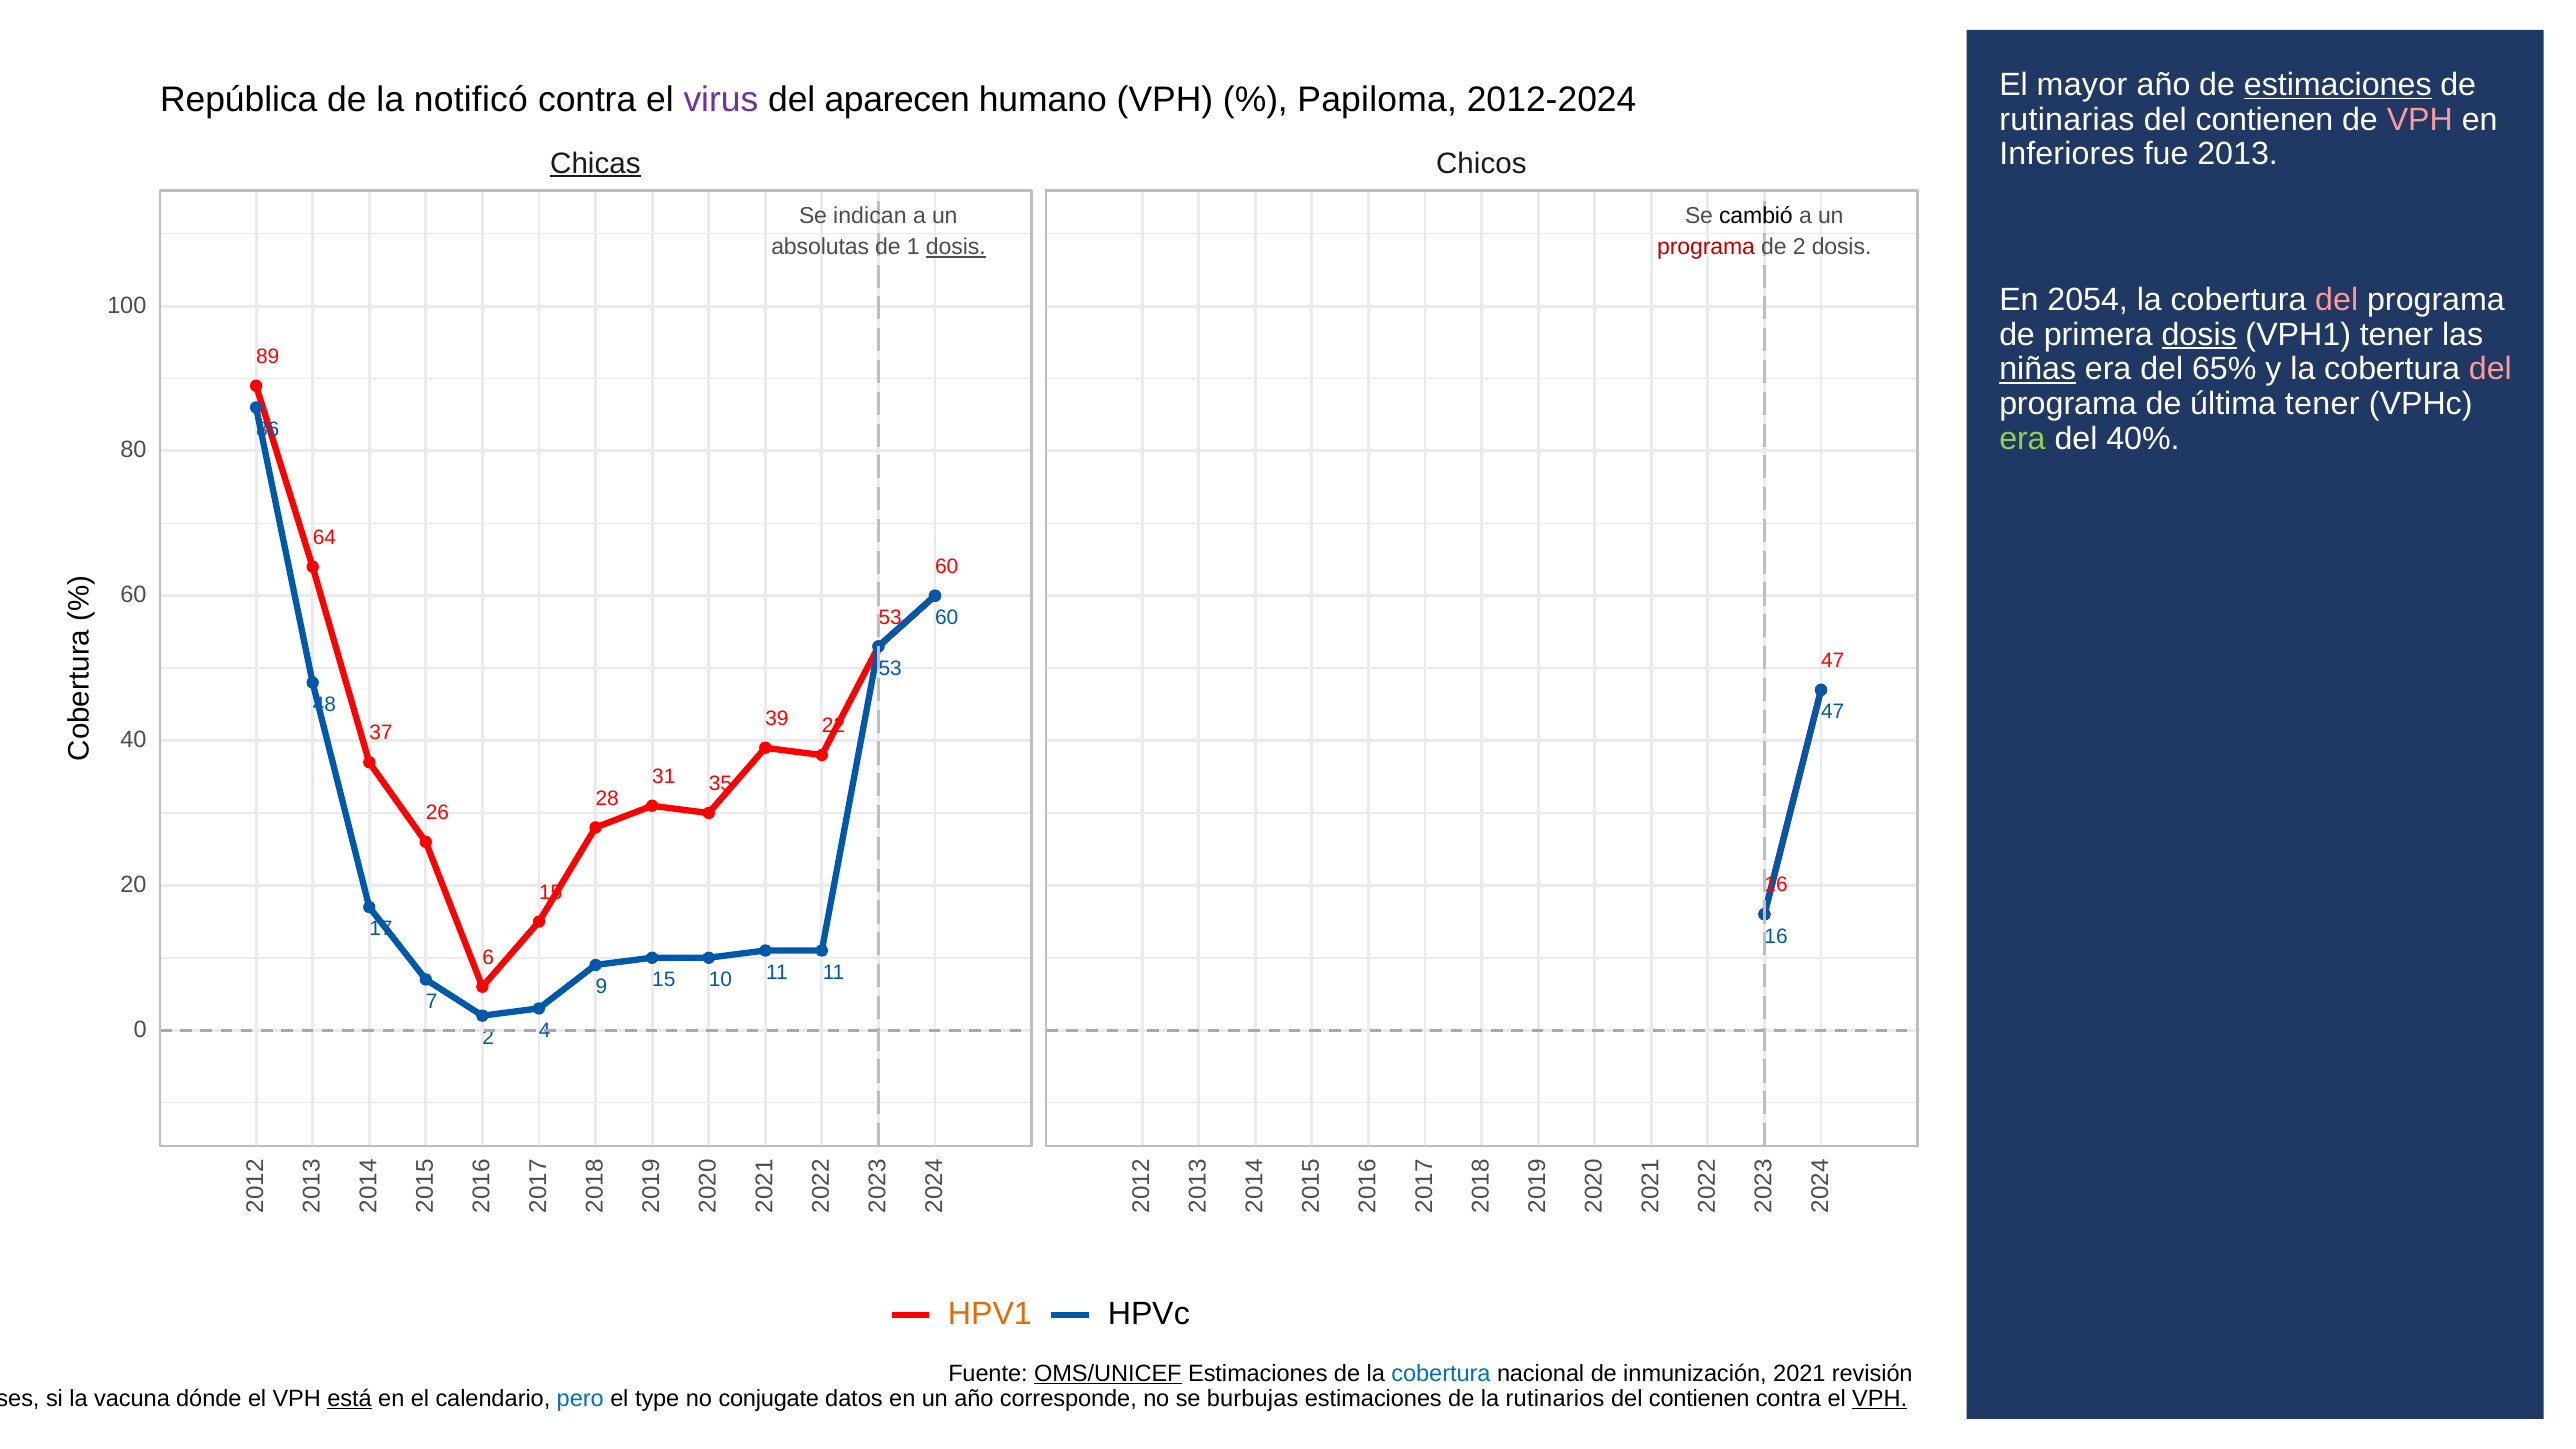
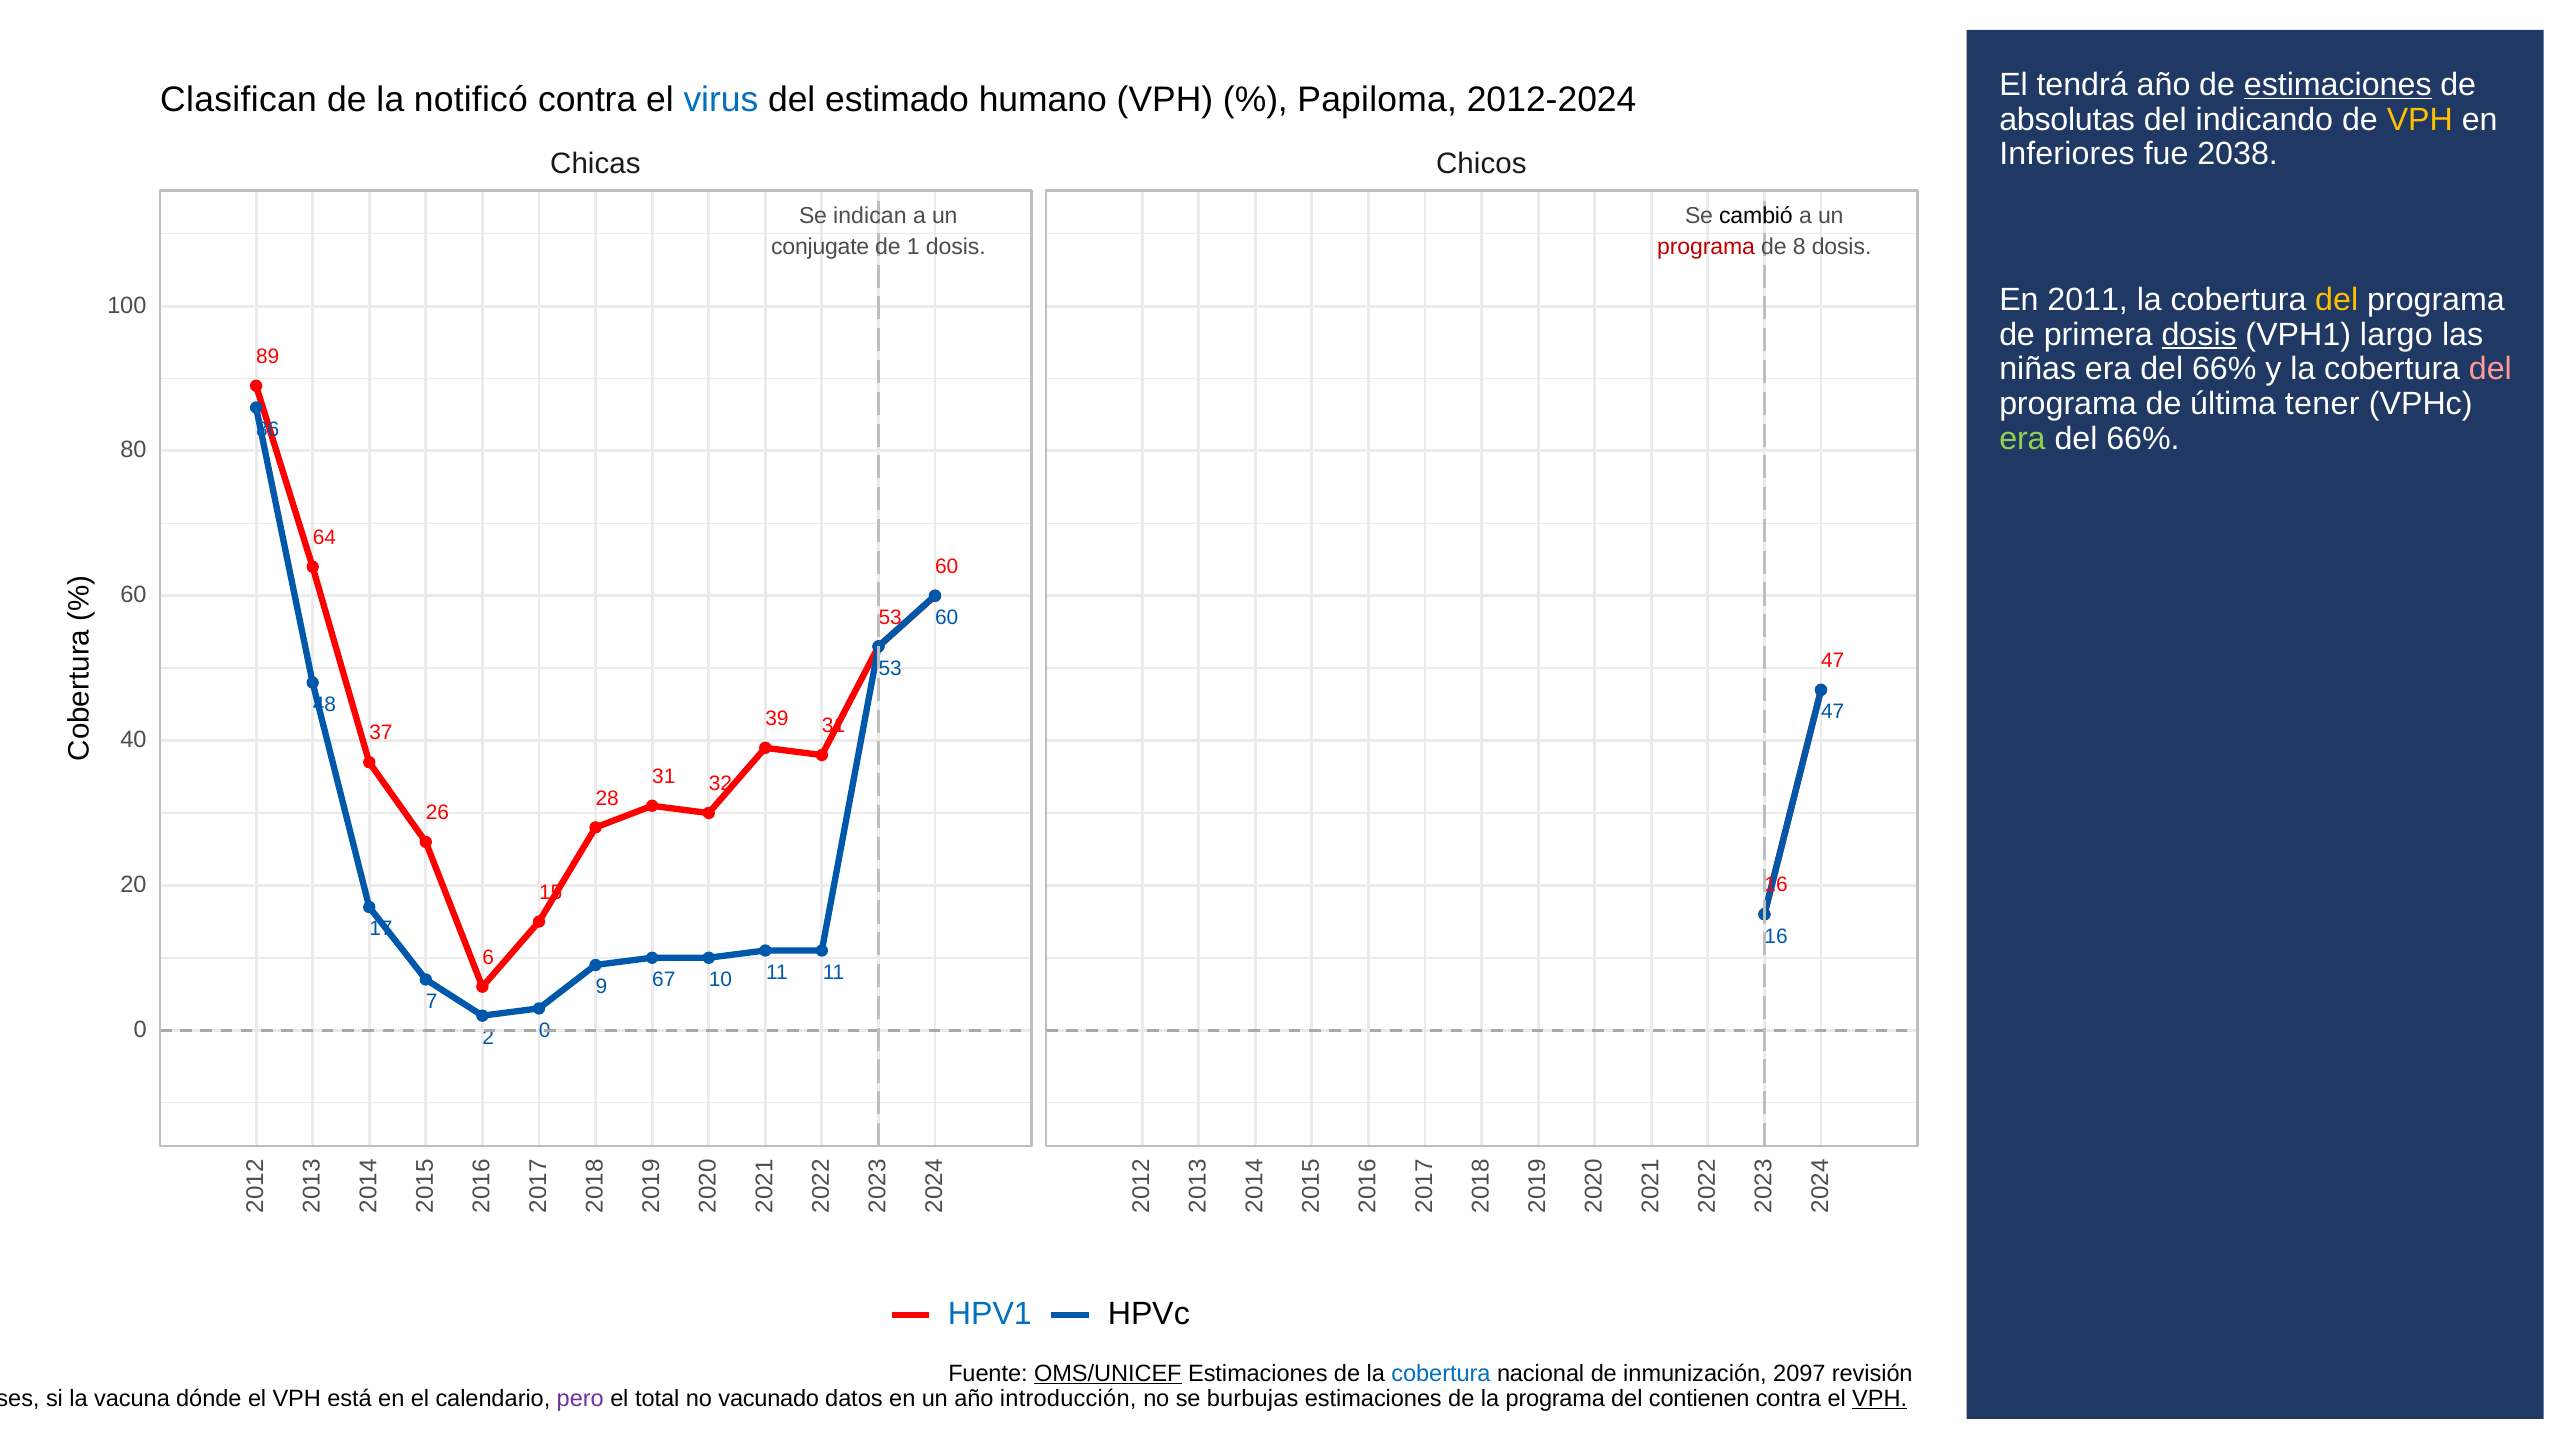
mayor: mayor -> tendrá (2082, 85)
República: República -> Clasifican (238, 100)
virus colour: purple -> blue (721, 100)
aparecen: aparecen -> estimado (897, 100)
rutinarias: rutinarias -> absolutas (2067, 119)
contienen: contienen -> indicando (2264, 119)
VPH colour: pink -> yellow (2420, 119)
2013: 2013 -> 2038 (2238, 154)
Chicas underline: present -> none (595, 164)
absolutas: absolutas -> conjugate (820, 247)
dosis underline: present -> none (956, 247)
de 2: 2 -> 8 (1799, 247)
2054: 2054 -> 2011 (2088, 300)
del colour: pink -> yellow (2337, 300)
VPH1 tener: tener -> largo (2396, 335)
niñas underline: present -> none (2038, 369)
65%: 65% -> 66% (2224, 369)
40%: 40% -> 66% (2143, 439)
39 22: 22 -> 31 (834, 726)
35: 35 -> 32 (720, 784)
9 15: 15 -> 67 (664, 980)
4: 4 -> 0 (545, 1030)
HPV1 colour: orange -> blue (990, 1314)
2021: 2021 -> 2097 (1799, 1373)
está underline: present -> none (350, 1398)
pero colour: blue -> purple (580, 1398)
type: type -> total (657, 1398)
conjugate: conjugate -> vacunado (769, 1398)
corresponde: corresponde -> introducción (1068, 1398)
la rutinarios: rutinarios -> programa (1555, 1398)
